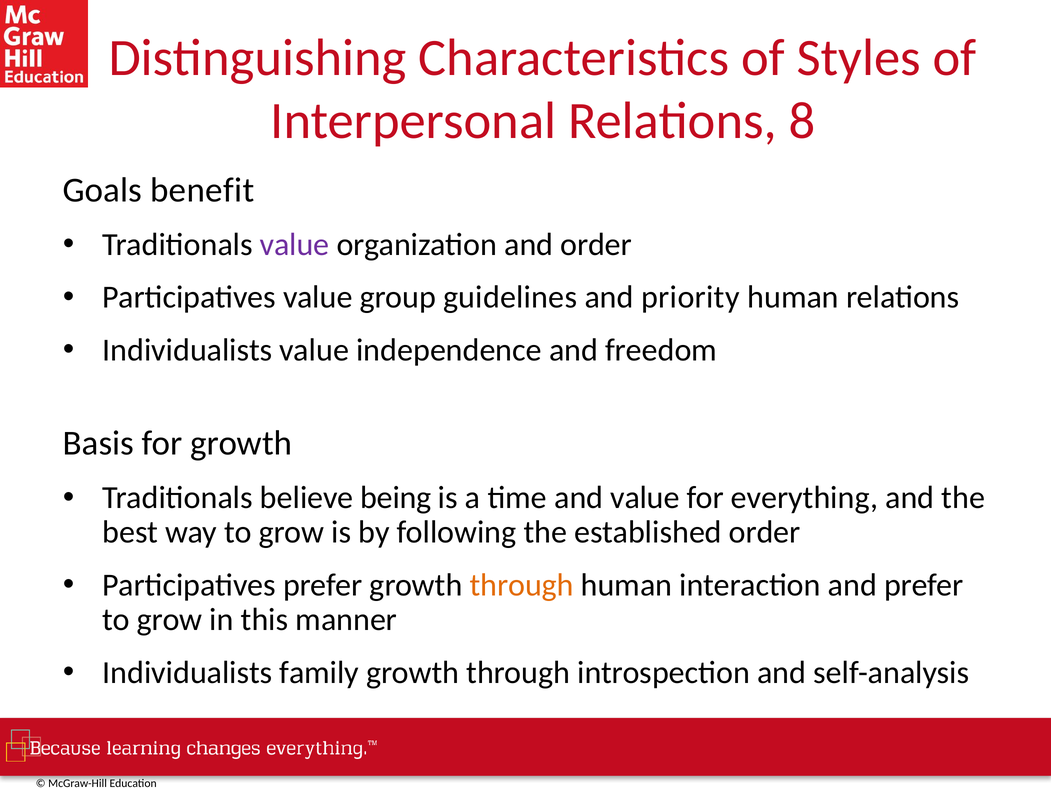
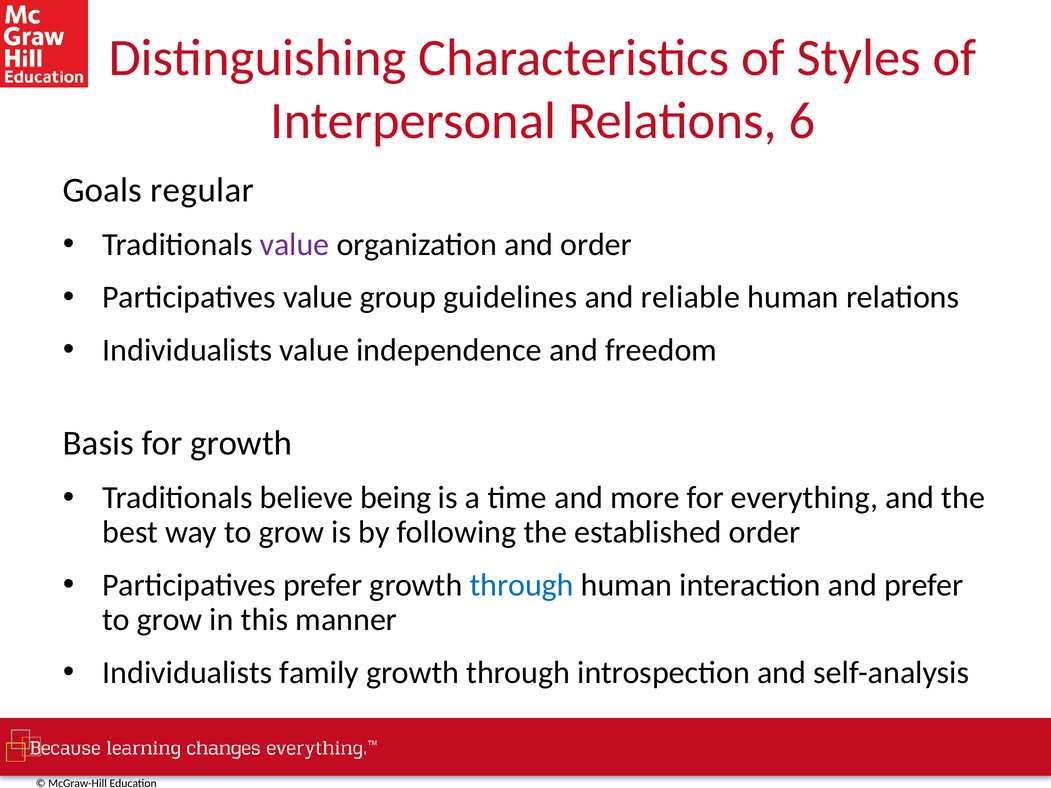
8: 8 -> 6 (802, 121)
benefit: benefit -> regular (202, 190)
priority: priority -> reliable (690, 297)
and value: value -> more (645, 498)
through colour: orange -> blue (522, 585)
